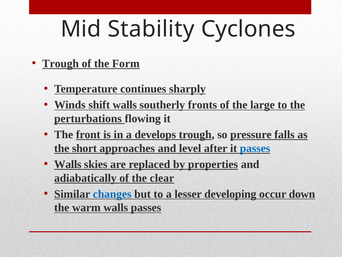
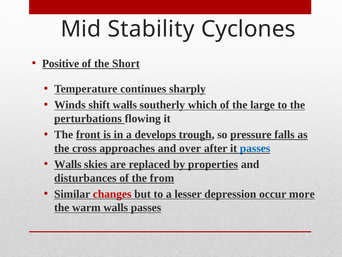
Trough: Trough -> Positive (61, 63)
Form: Form -> Short (126, 63)
fronts: fronts -> which (202, 105)
short: short -> cross (84, 148)
level: level -> over (190, 148)
adiabatically: adiabatically -> disturbances (85, 178)
clear: clear -> from (162, 178)
changes colour: blue -> red (112, 194)
developing: developing -> depression (230, 194)
down: down -> more (302, 194)
